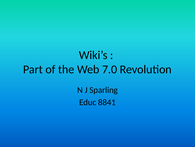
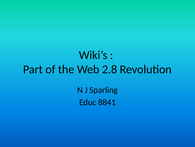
7.0: 7.0 -> 2.8 (110, 69)
